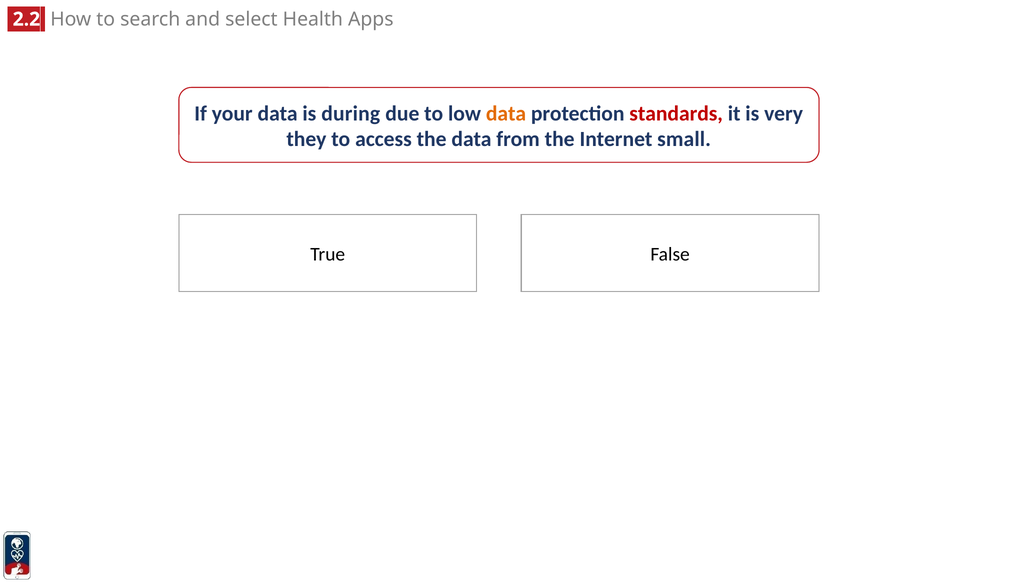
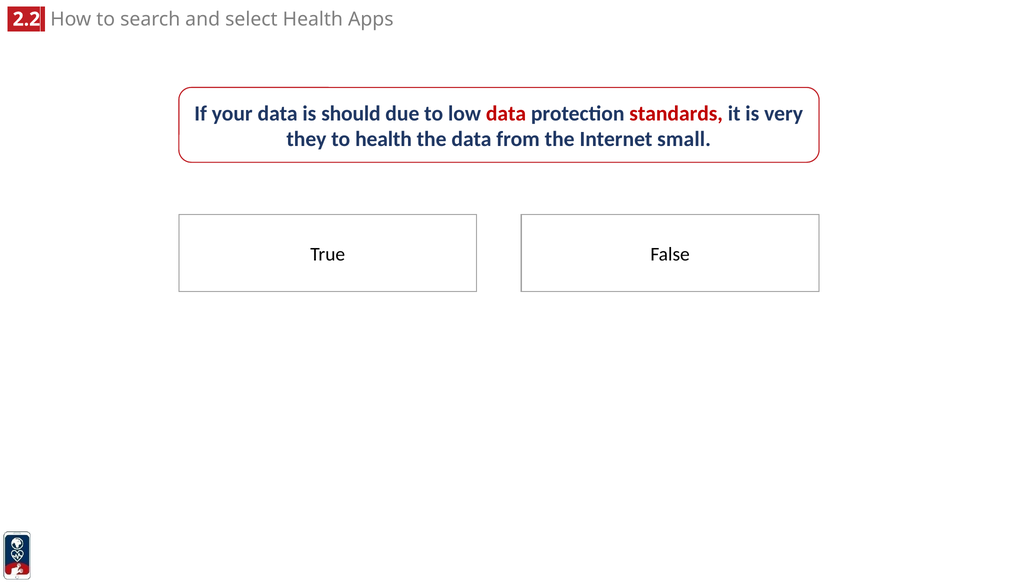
during: during -> should (351, 113)
data colour: orange -> red (506, 113)
to access: access -> health (383, 139)
